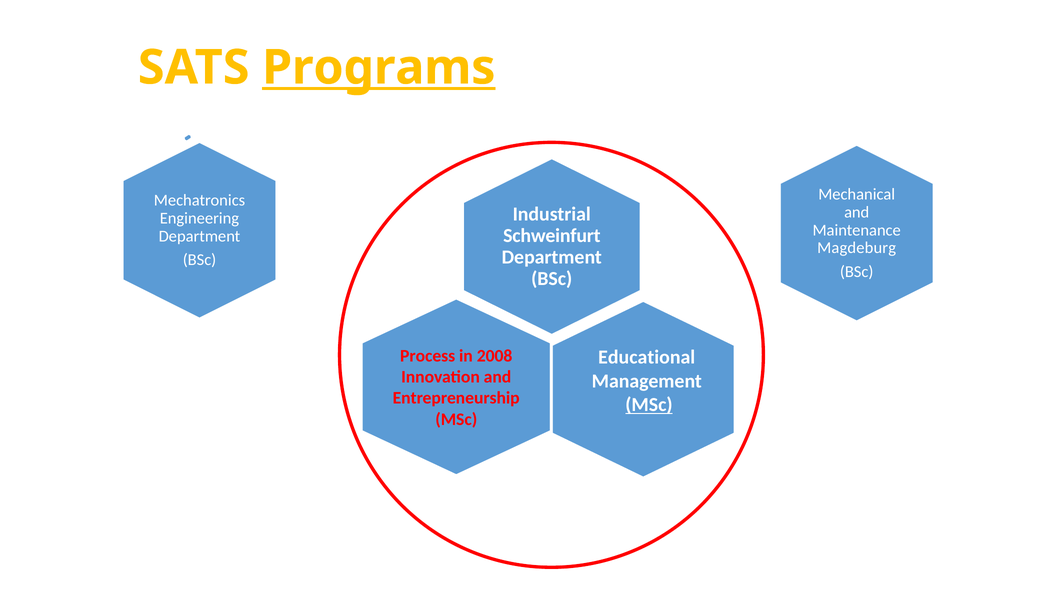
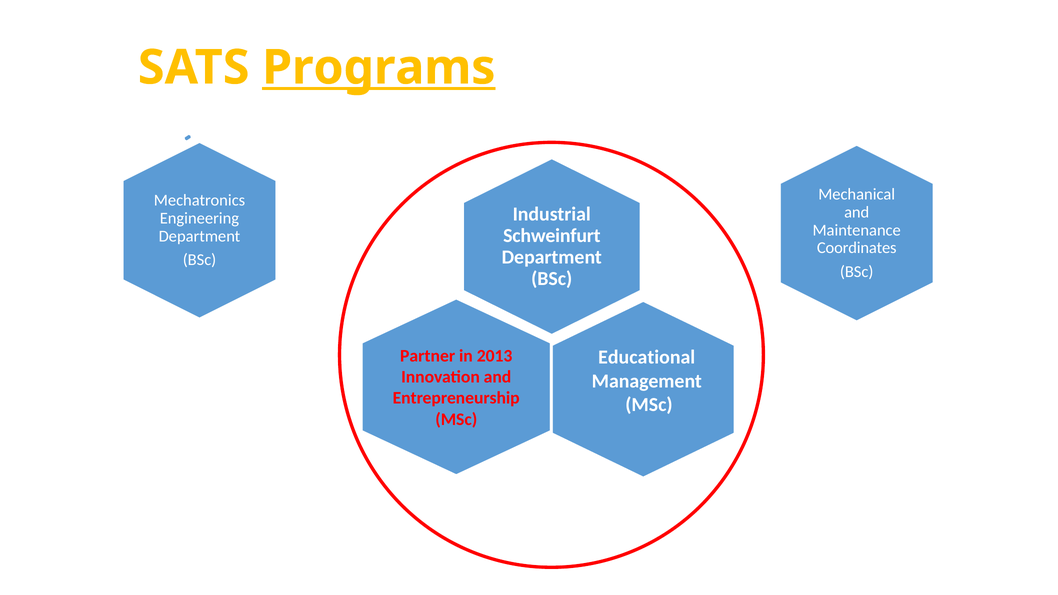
Magdeburg: Magdeburg -> Coordinates (857, 248)
Process: Process -> Partner (428, 356)
2008: 2008 -> 2013 (495, 356)
MSc underline: present -> none (649, 405)
